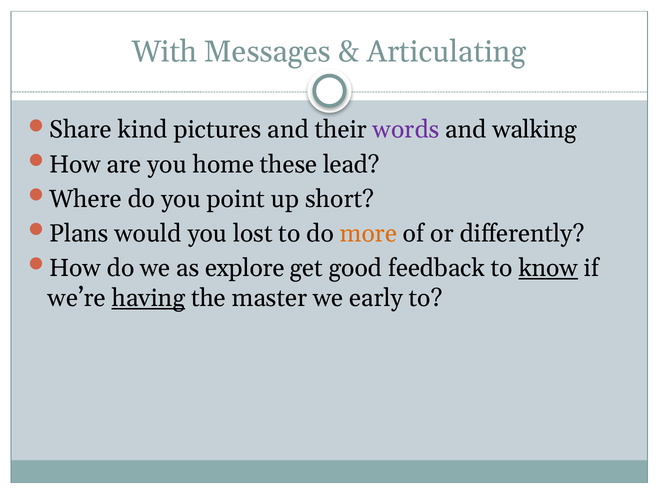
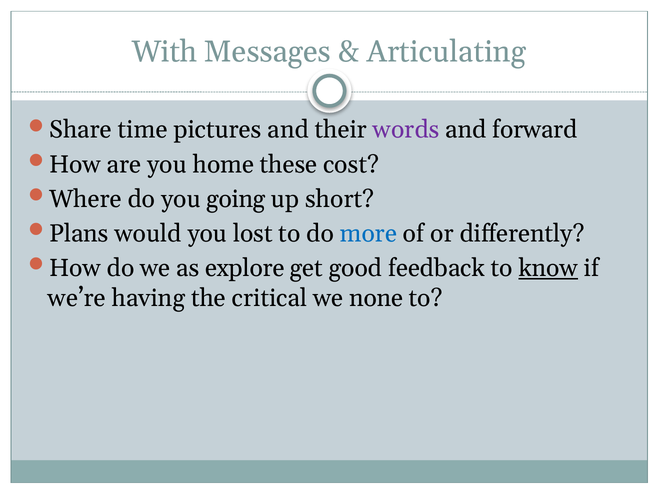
kind: kind -> time (143, 130)
walking: walking -> forward (535, 130)
lead: lead -> cost (351, 165)
point: point -> going (236, 199)
more colour: orange -> blue (368, 234)
having underline: present -> none (148, 298)
master: master -> critical (269, 298)
early: early -> none (376, 298)
